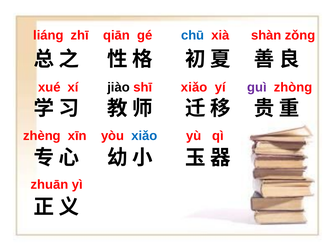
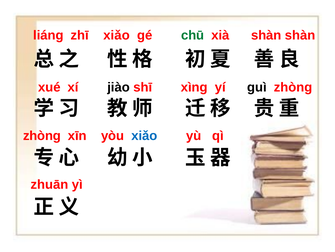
zhī qiān: qiān -> xiǎo (116, 35)
chū colour: blue -> green (193, 35)
shàn zǒng: zǒng -> shàn (300, 35)
shī xiǎo: xiǎo -> xìng (194, 87)
guì colour: purple -> black (257, 87)
zhèng: zhèng -> zhòng (42, 135)
